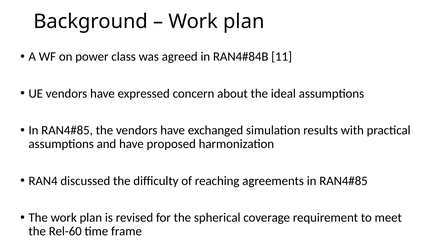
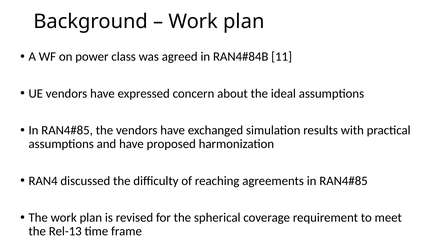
Rel-60: Rel-60 -> Rel-13 (65, 231)
